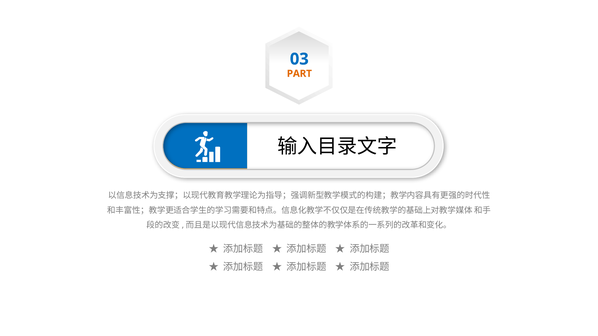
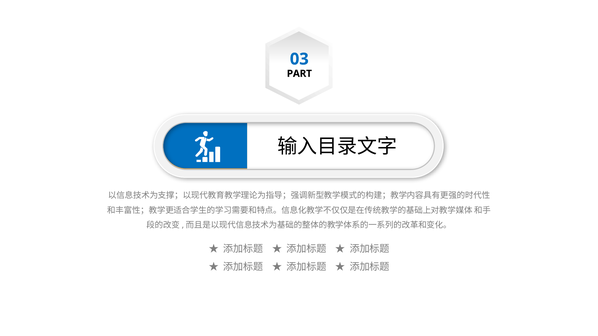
PART colour: orange -> black (299, 74)
